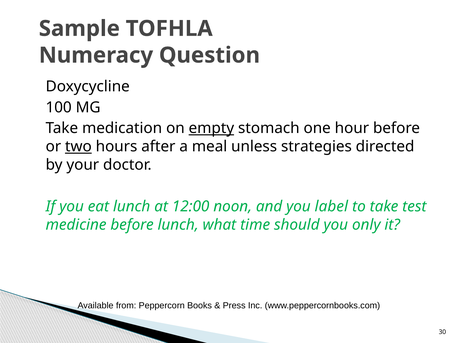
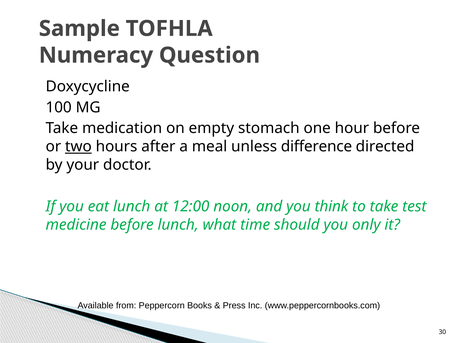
empty underline: present -> none (211, 128)
strategies: strategies -> difference (316, 146)
label: label -> think (331, 206)
